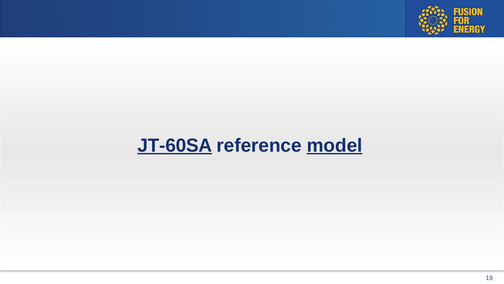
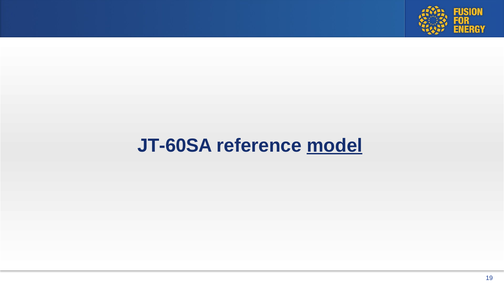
JT-60SA underline: present -> none (175, 145)
